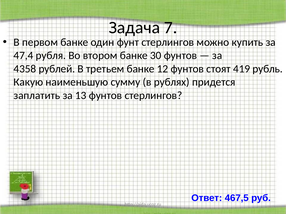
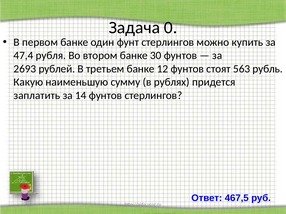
7: 7 -> 0 (171, 28)
4358: 4358 -> 2693 (25, 69)
419: 419 -> 563 (242, 69)
13: 13 -> 14 (81, 96)
